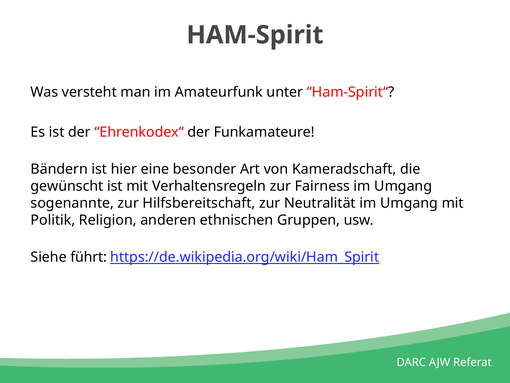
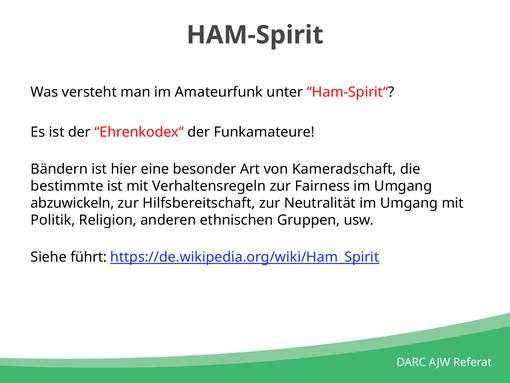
gewünscht: gewünscht -> bestimmte (67, 186)
sogenannte: sogenannte -> abzuwickeln (72, 203)
